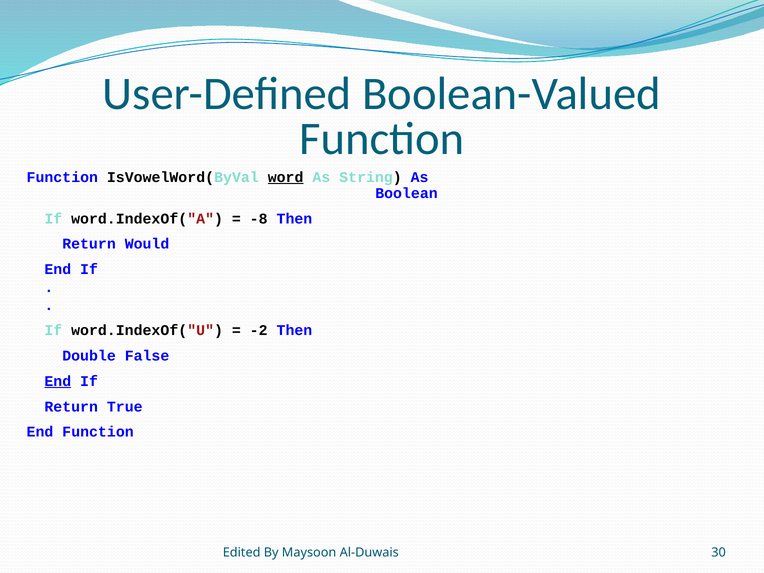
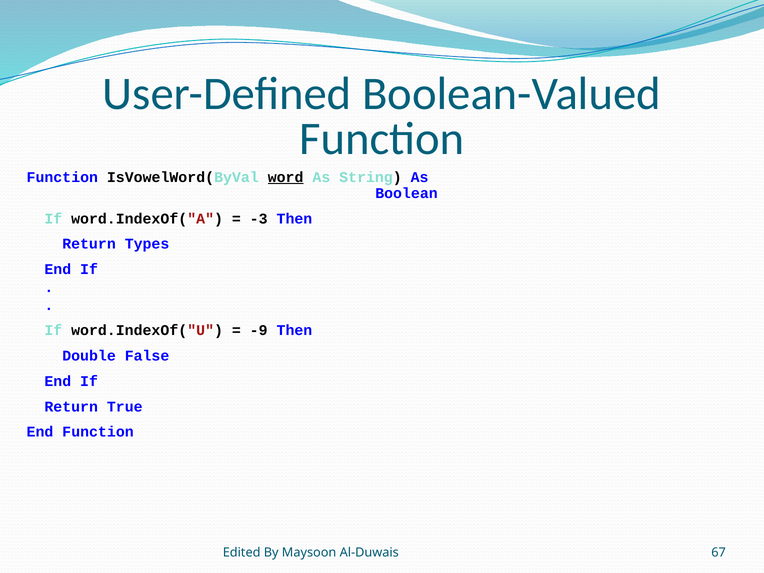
-8: -8 -> -3 (259, 219)
Would: Would -> Types (147, 244)
-2: -2 -> -9 (259, 331)
End underline: present -> none (58, 381)
30: 30 -> 67 (719, 553)
